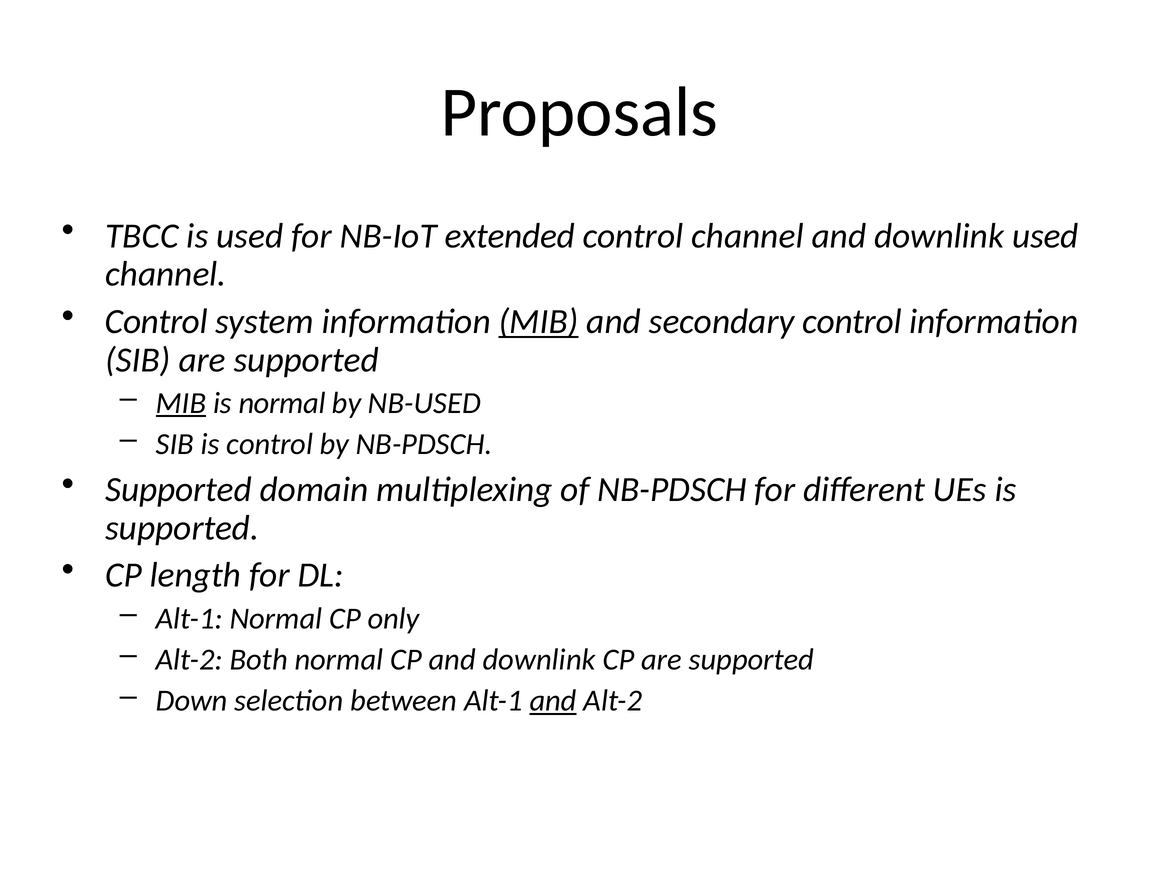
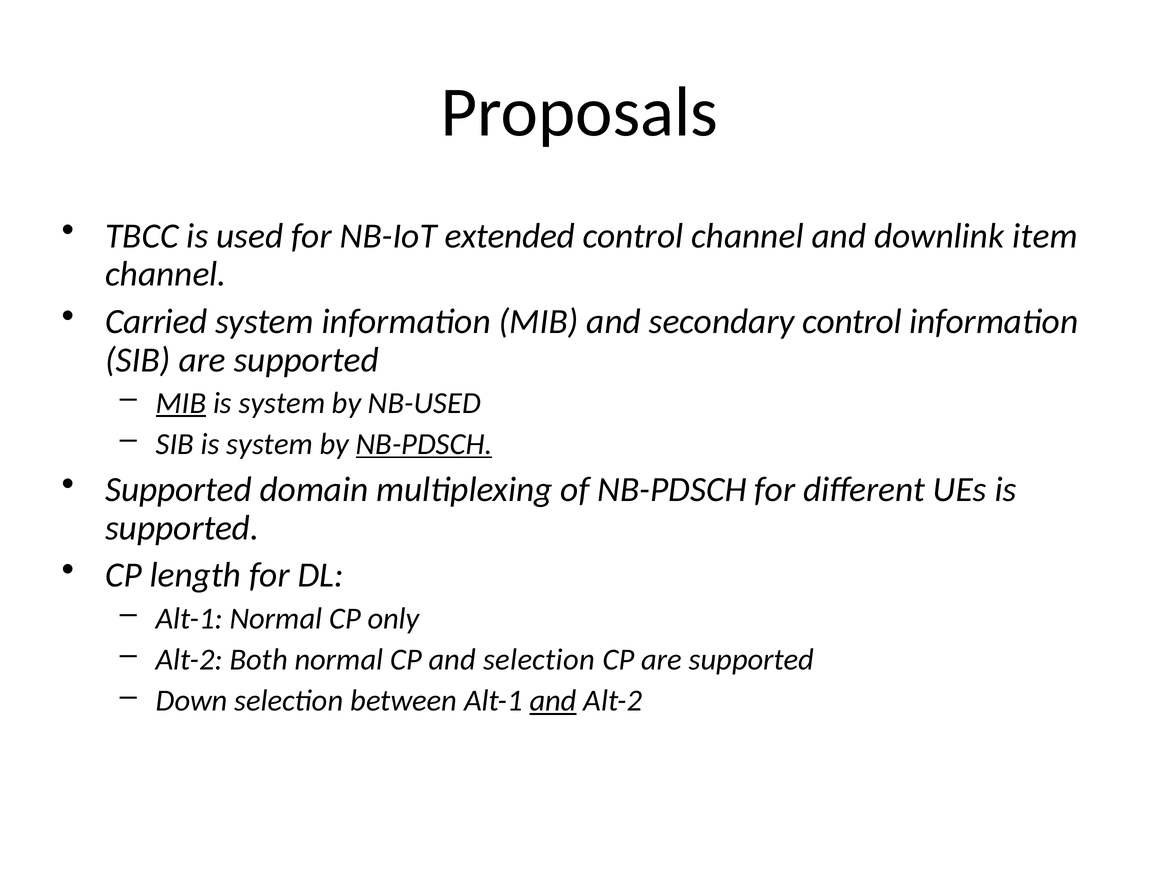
downlink used: used -> item (1045, 236)
Control: Control -> Carried (156, 322)
MIB underline: present -> none (539, 322)
normal: normal -> system (282, 403)
SIB is control: control -> system (270, 444)
NB-PDSCH underline: none -> present (424, 444)
CP and downlink: downlink -> selection (539, 660)
